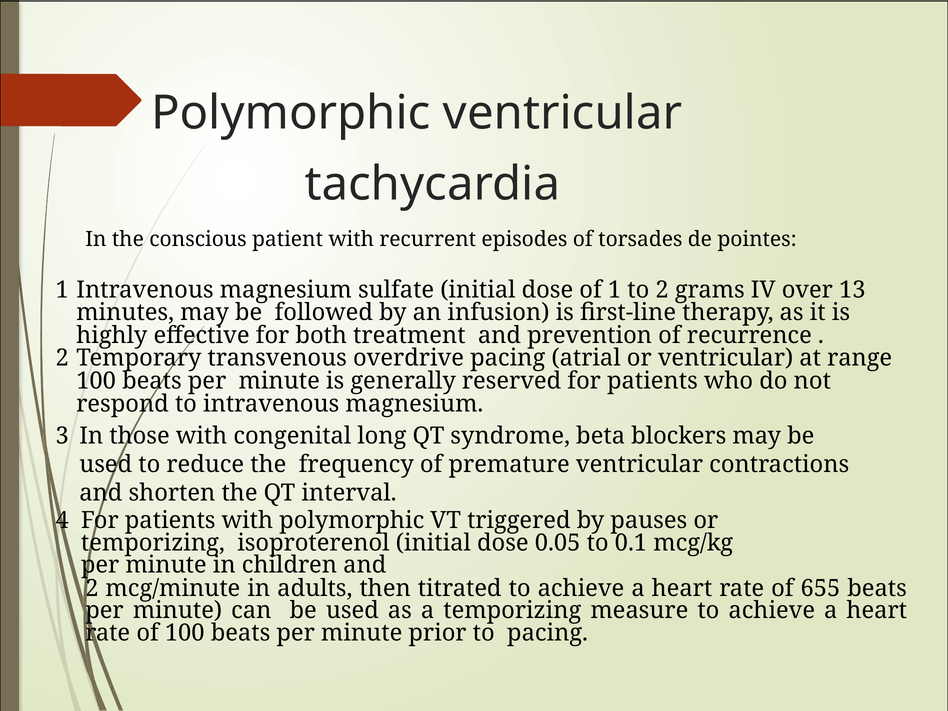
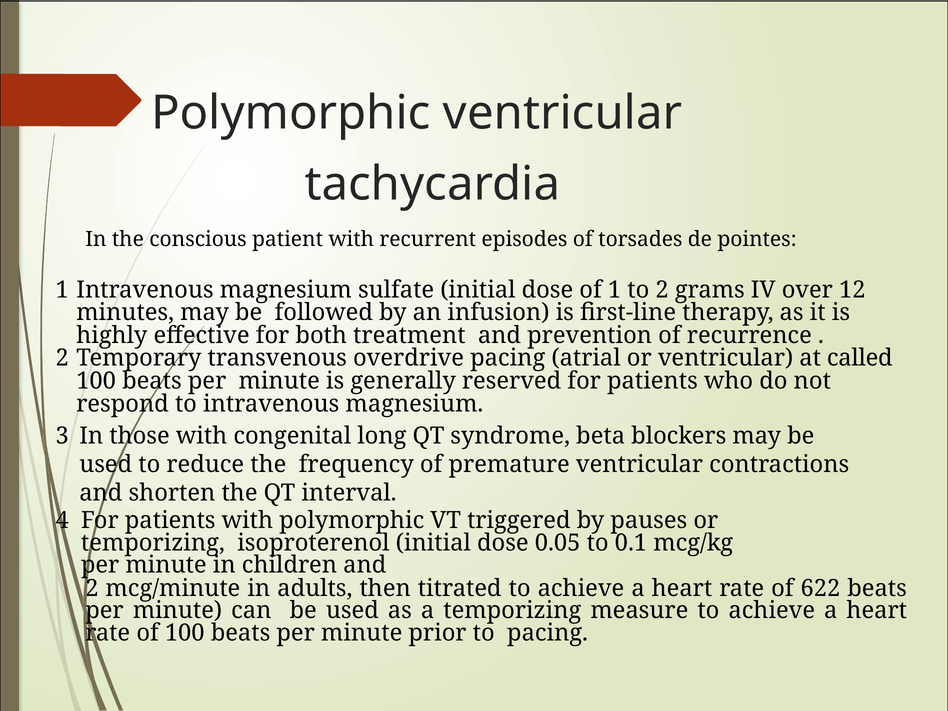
13: 13 -> 12 (852, 290)
range: range -> called (860, 358)
655: 655 -> 622 (820, 588)
